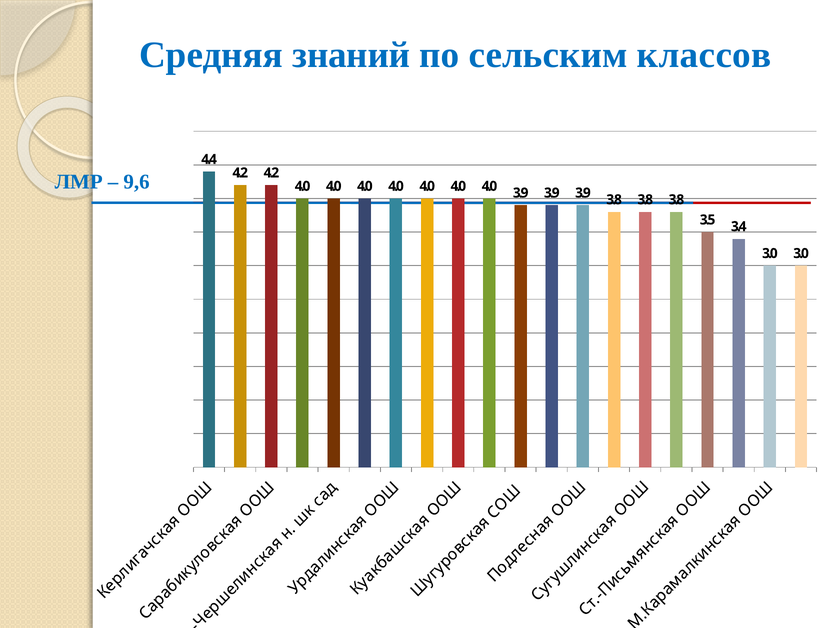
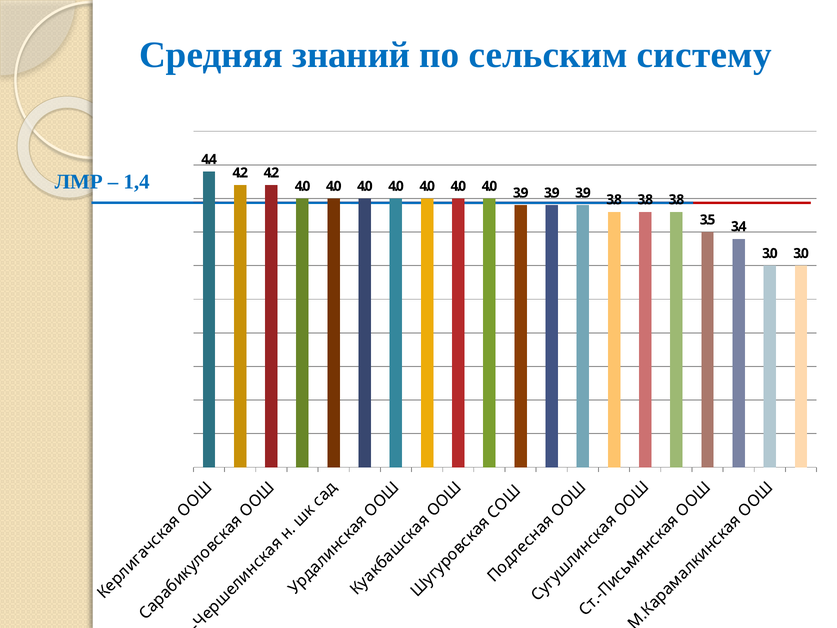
классов: классов -> систему (704, 55)
9,6: 9,6 -> 1,4 (137, 182)
